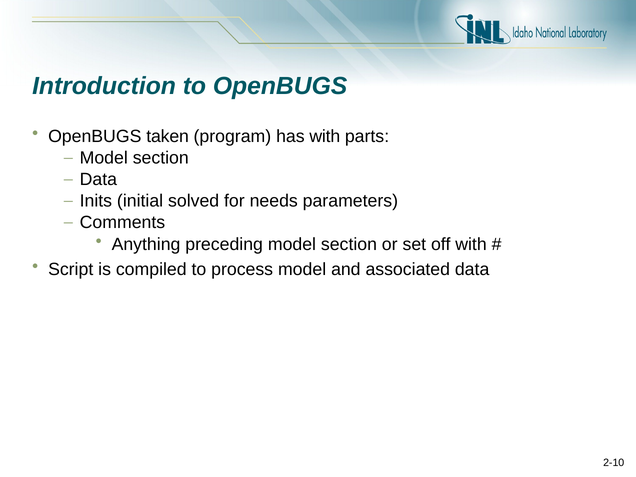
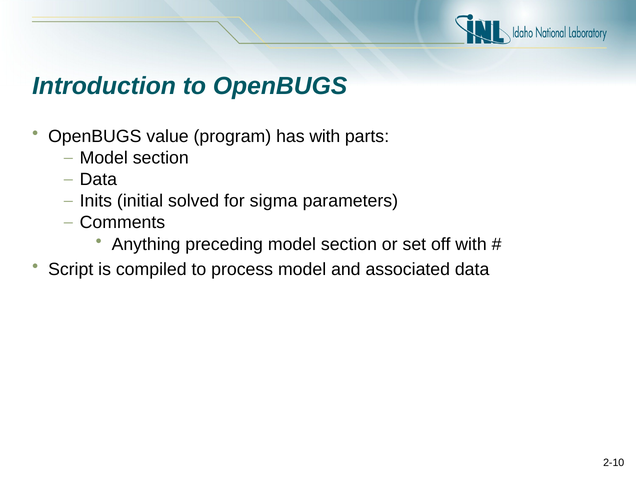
taken: taken -> value (168, 136)
needs: needs -> sigma (274, 201)
